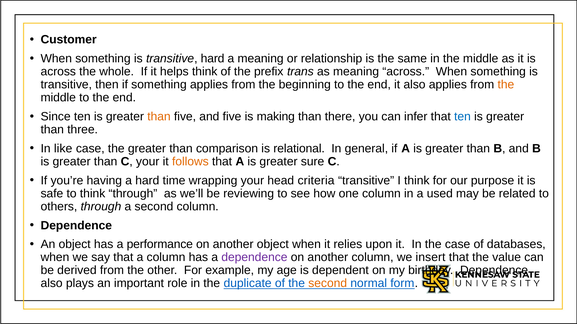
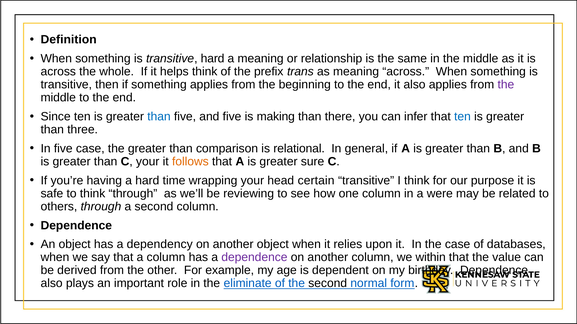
Customer: Customer -> Definition (69, 40)
the colour: orange -> purple (506, 85)
than colour: orange -> blue (159, 117)
In like: like -> five (63, 149)
criteria: criteria -> certain (316, 181)
used: used -> were (440, 194)
performance: performance -> dependency (160, 245)
insert: insert -> within (431, 258)
duplicate: duplicate -> eliminate (248, 284)
second colour: orange -> black (328, 284)
